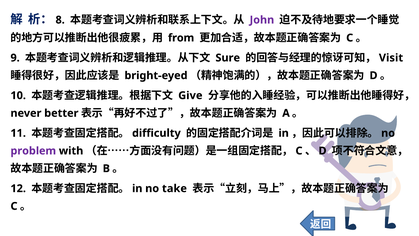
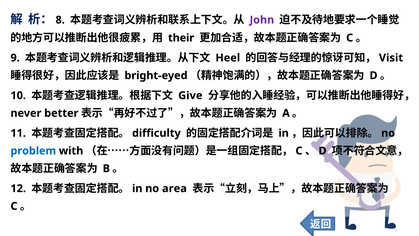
from: from -> their (181, 38)
Sure: Sure -> Heel (228, 58)
problem colour: purple -> blue (33, 151)
take: take -> area (174, 188)
